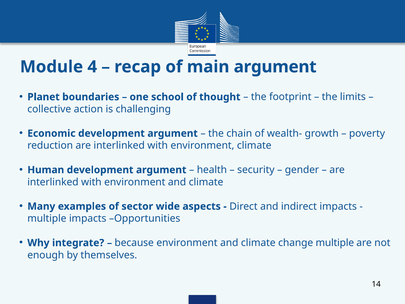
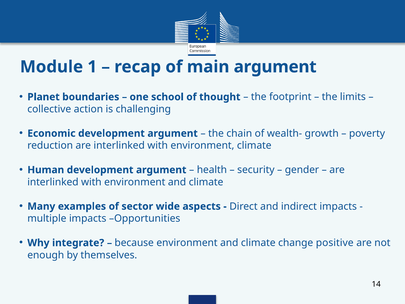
4: 4 -> 1 (92, 67)
change multiple: multiple -> positive (335, 243)
